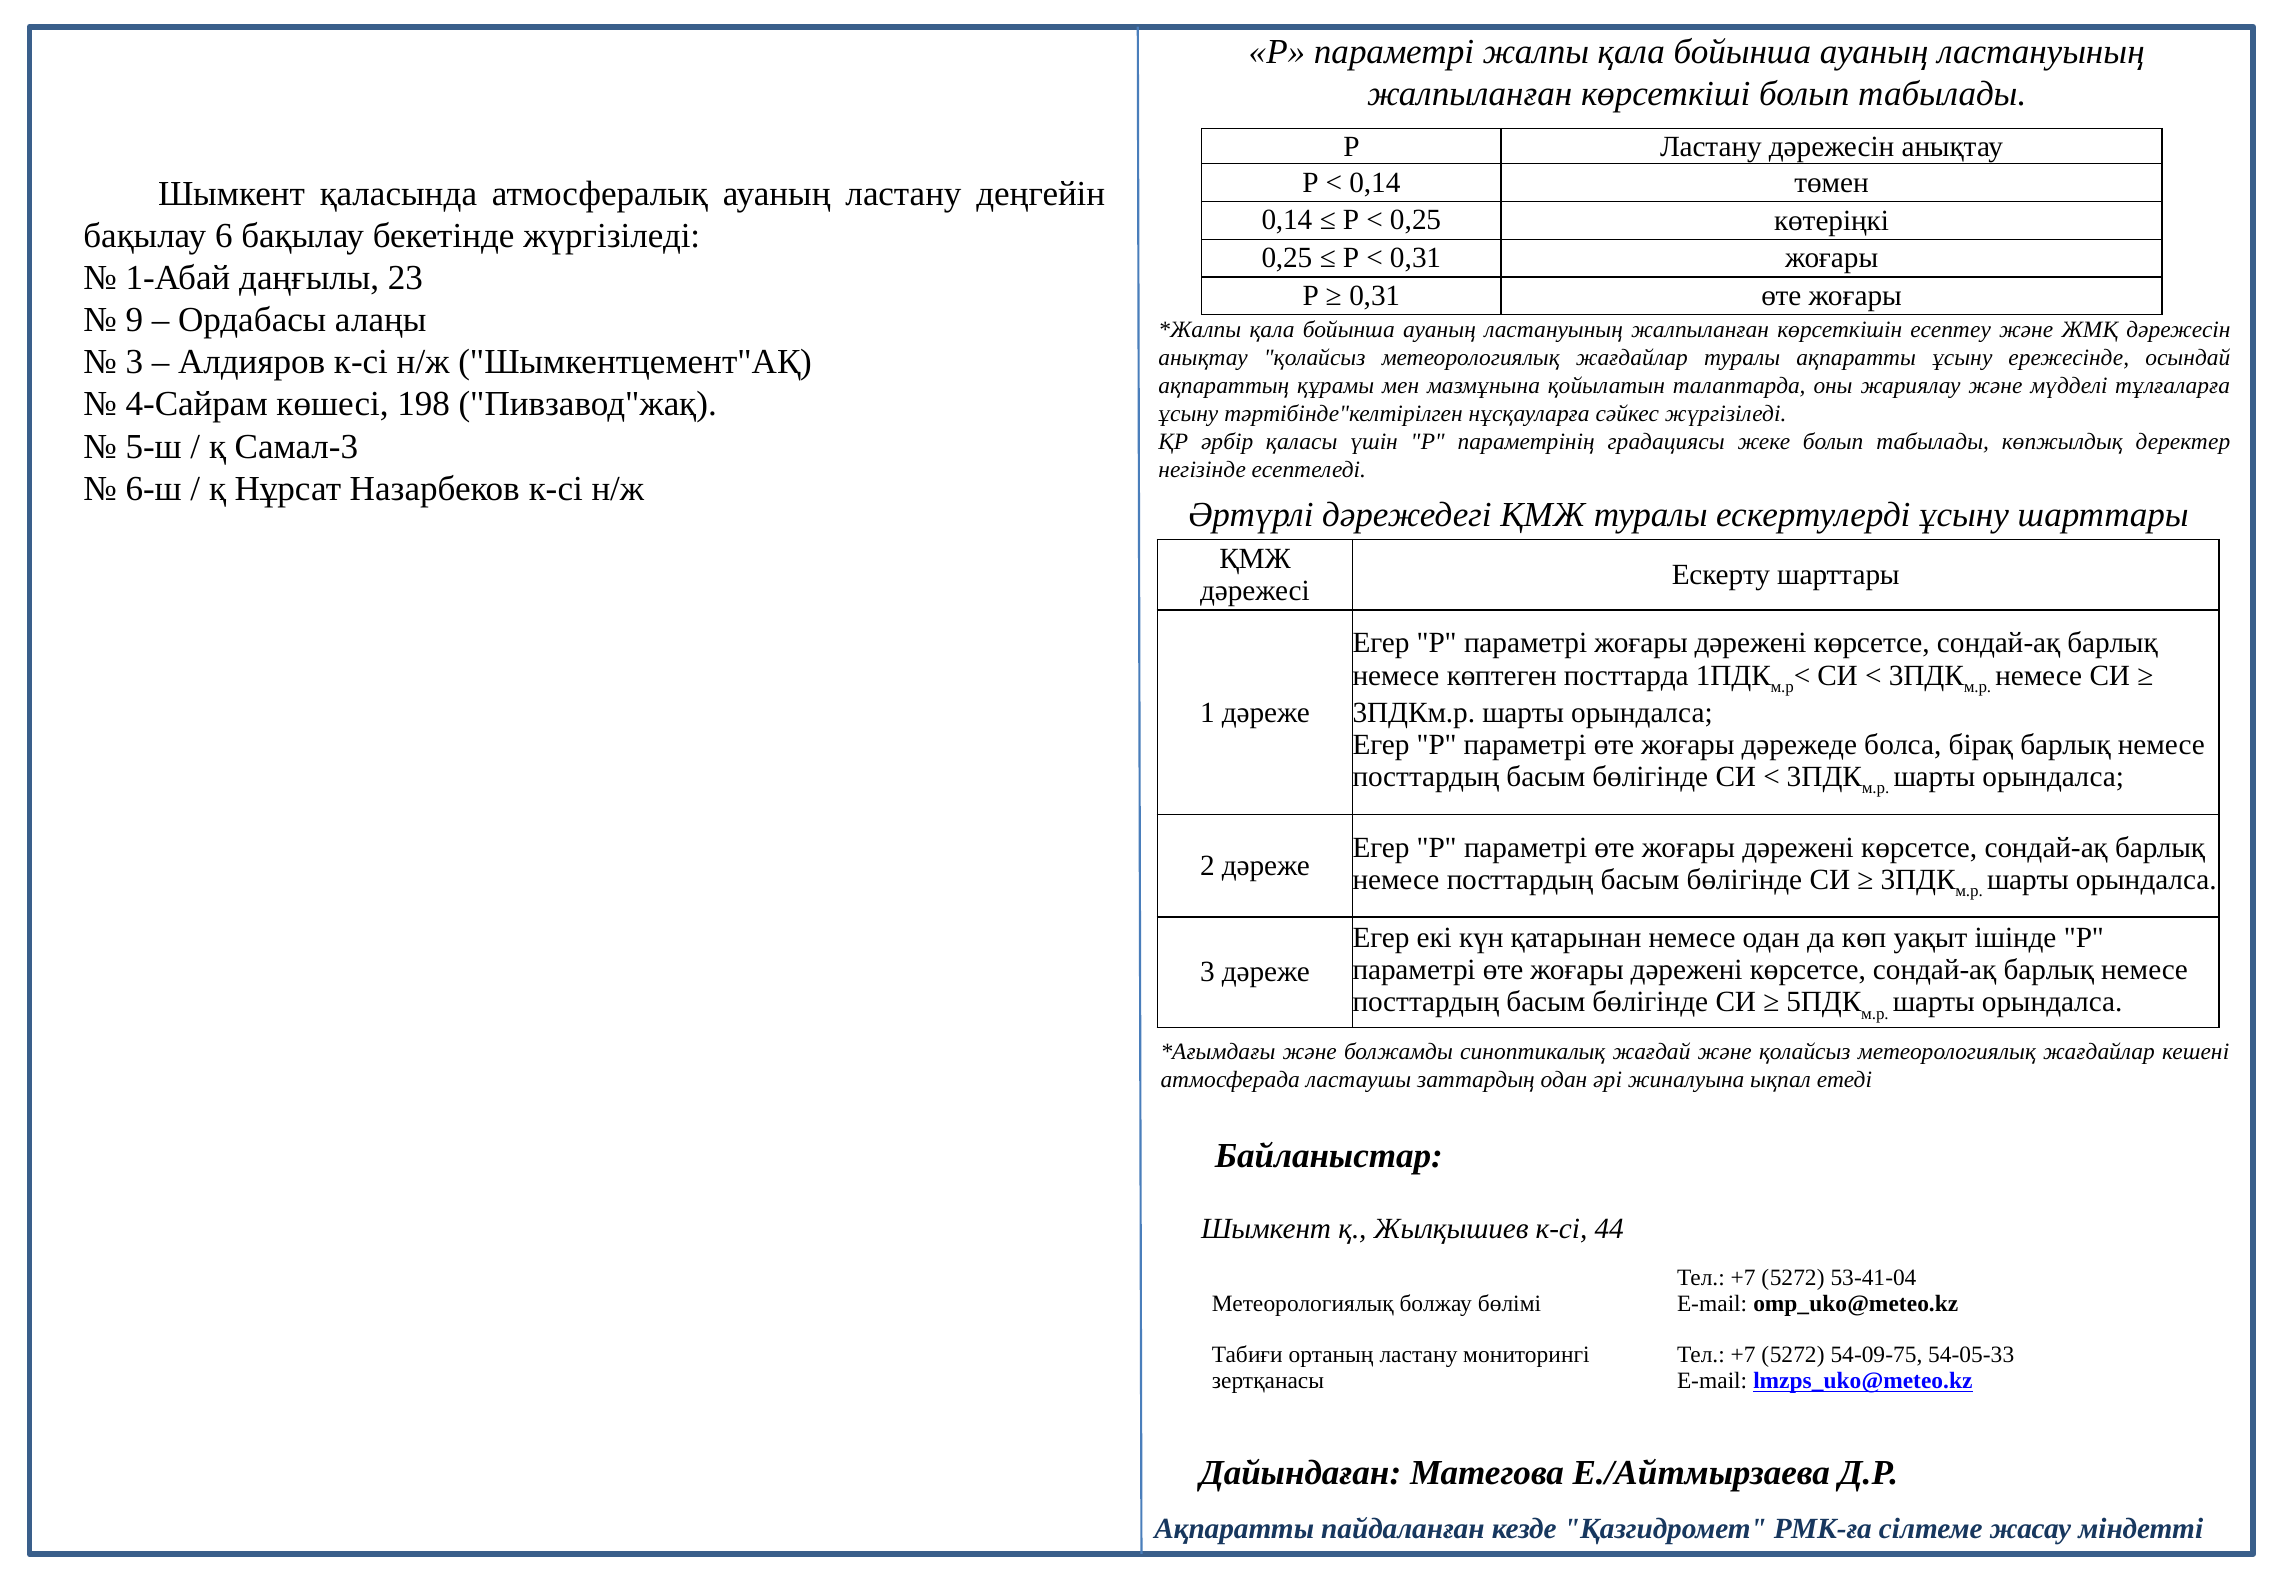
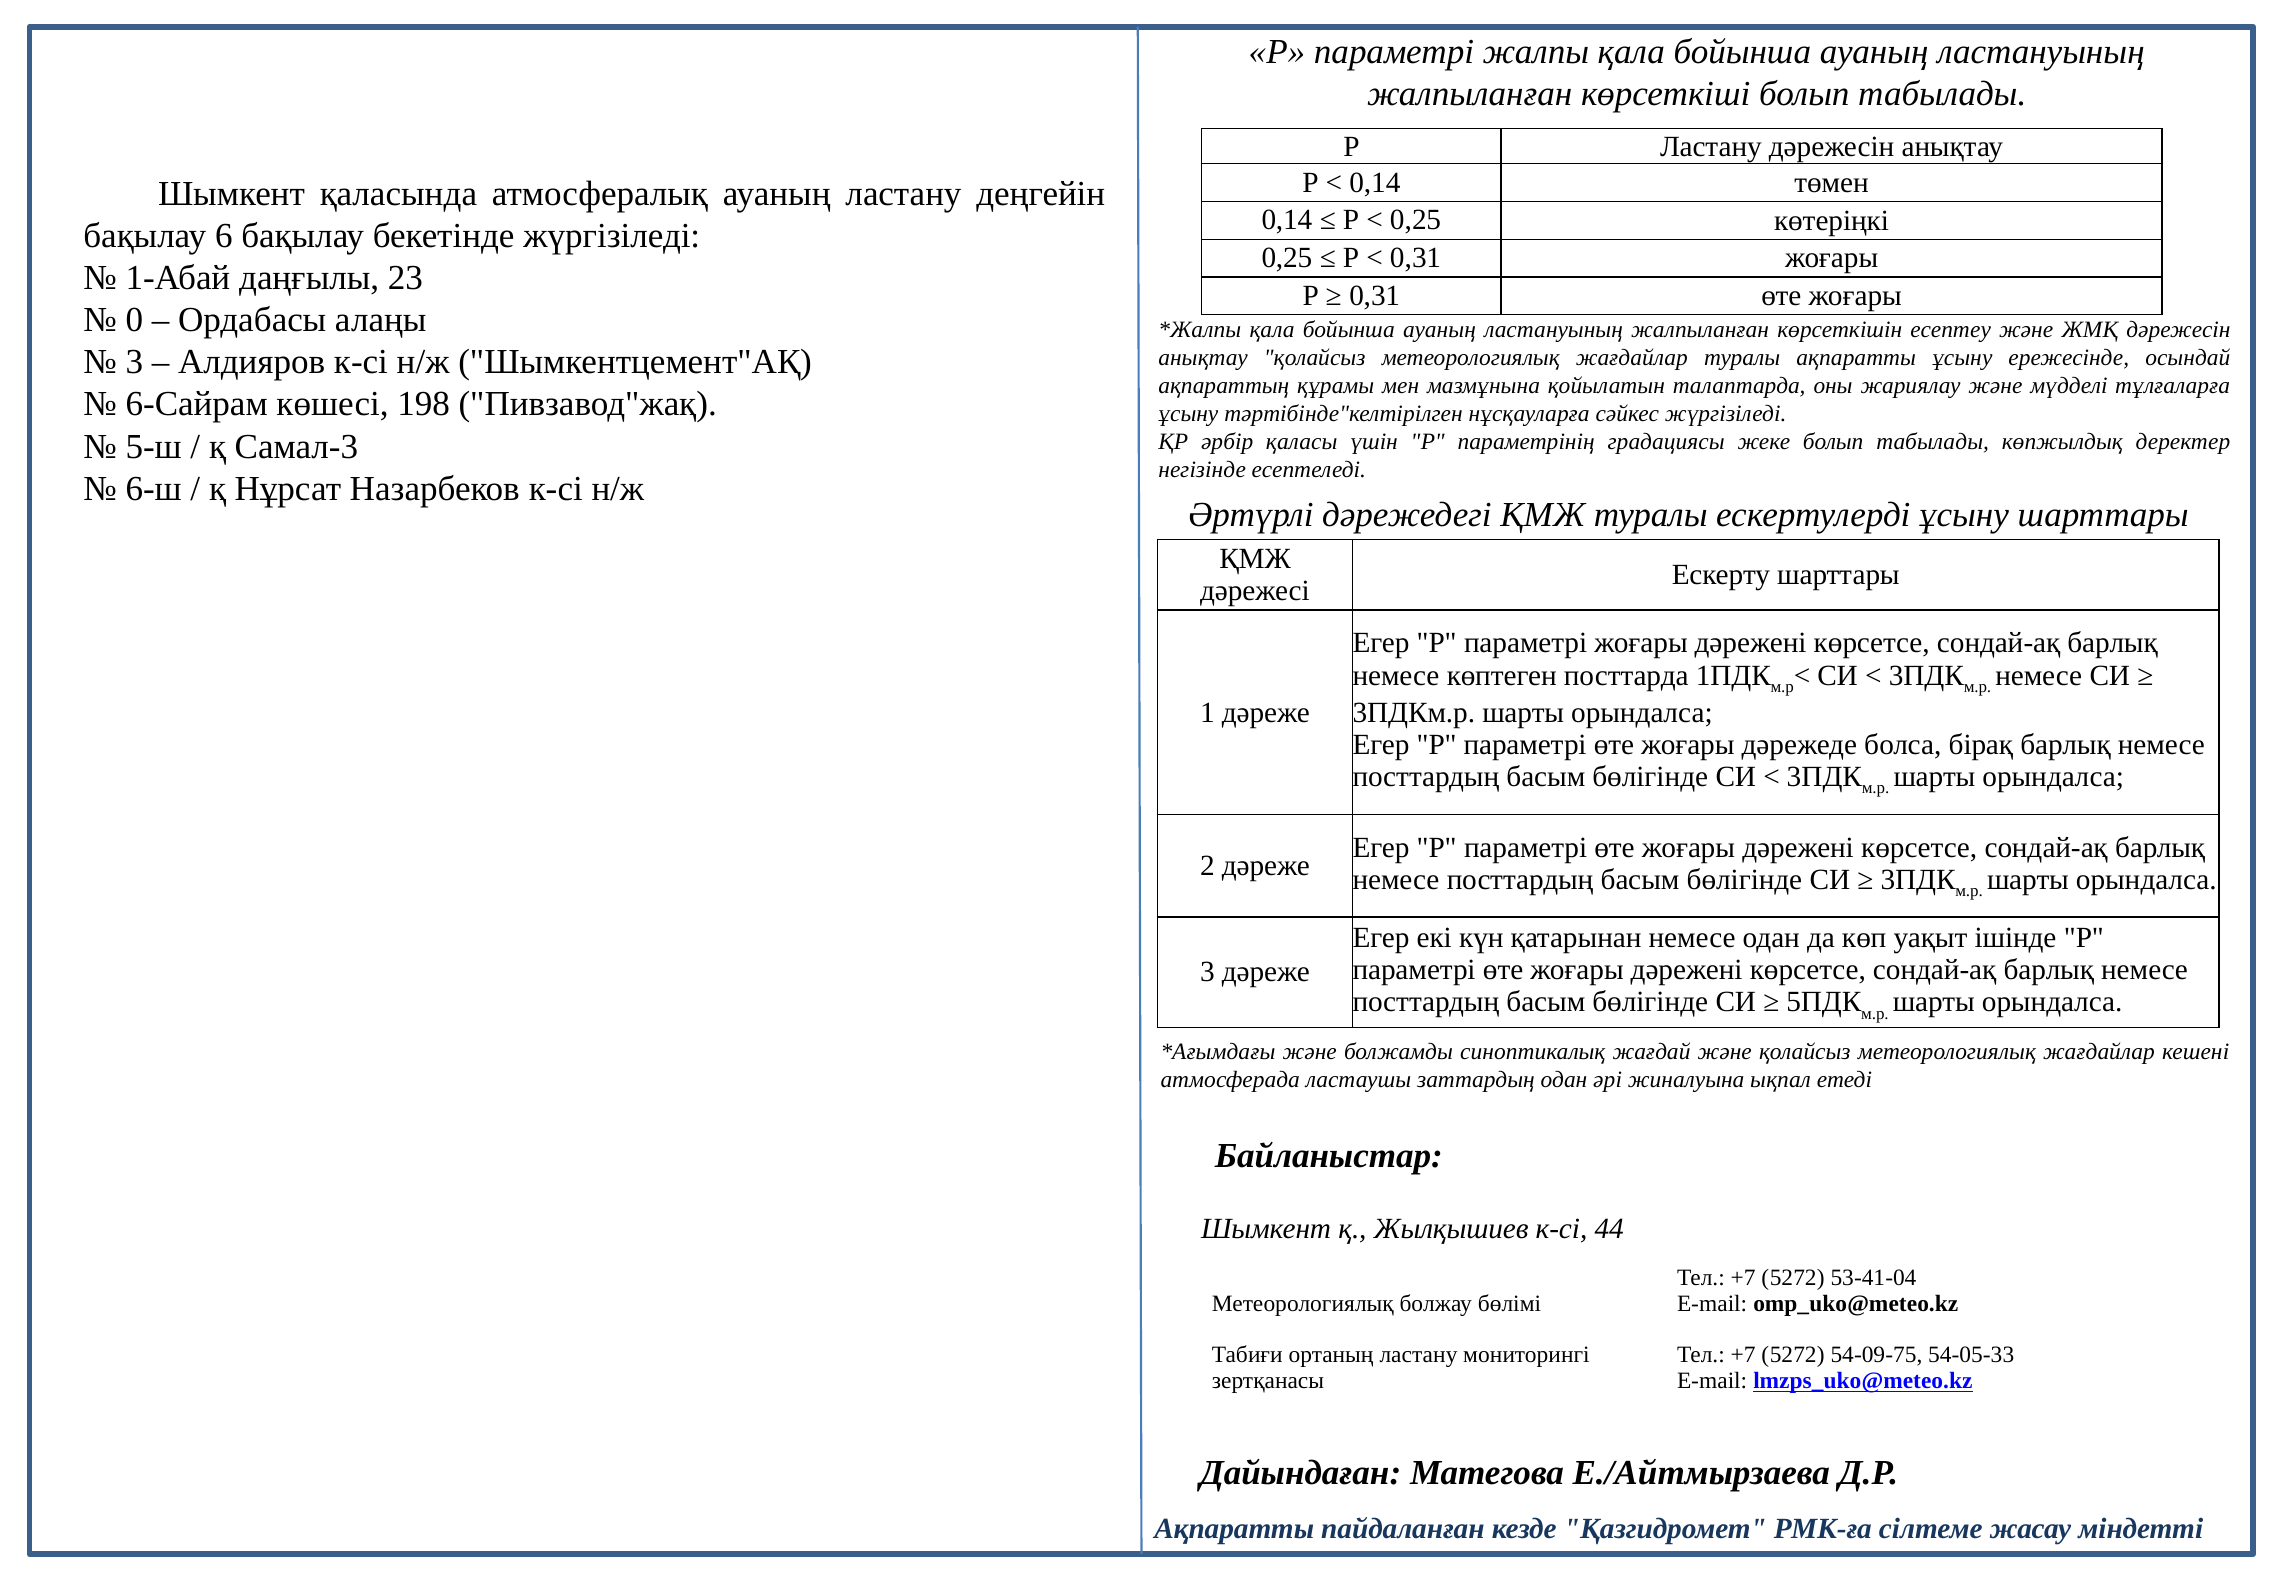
9: 9 -> 0 (134, 320)
4-Сайрам: 4-Сайрам -> 6-Сайрам (197, 404)
